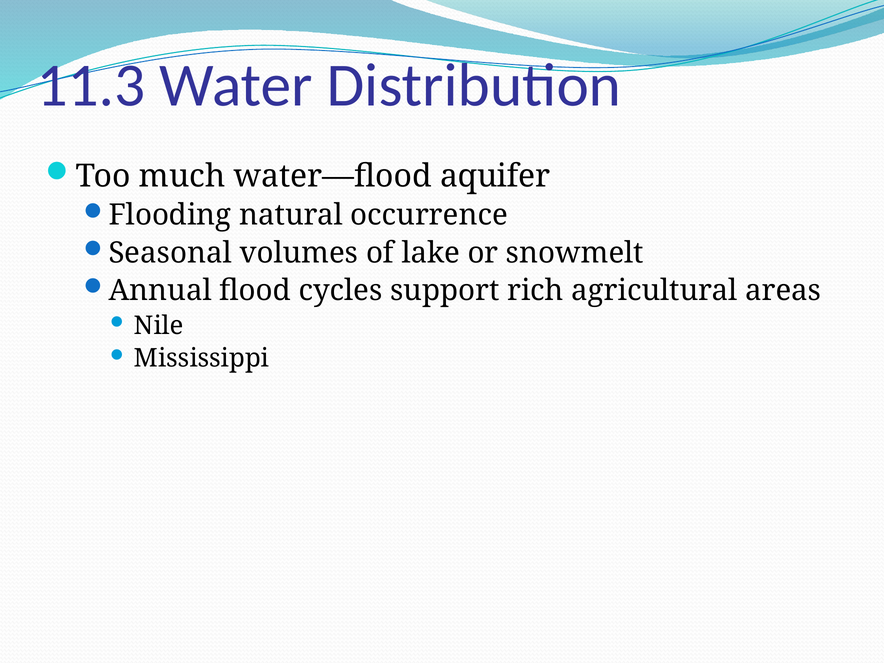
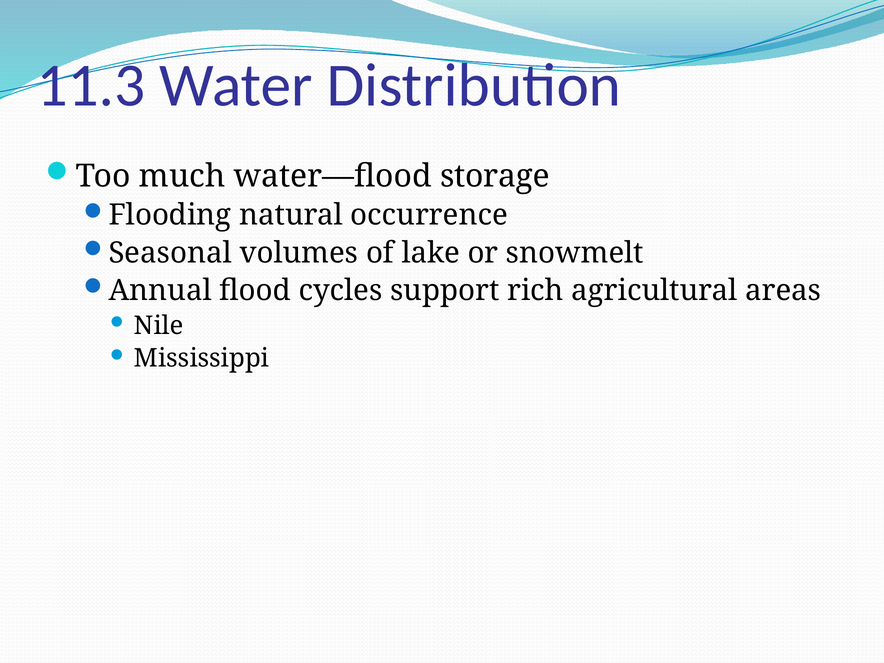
aquifer: aquifer -> storage (495, 176)
